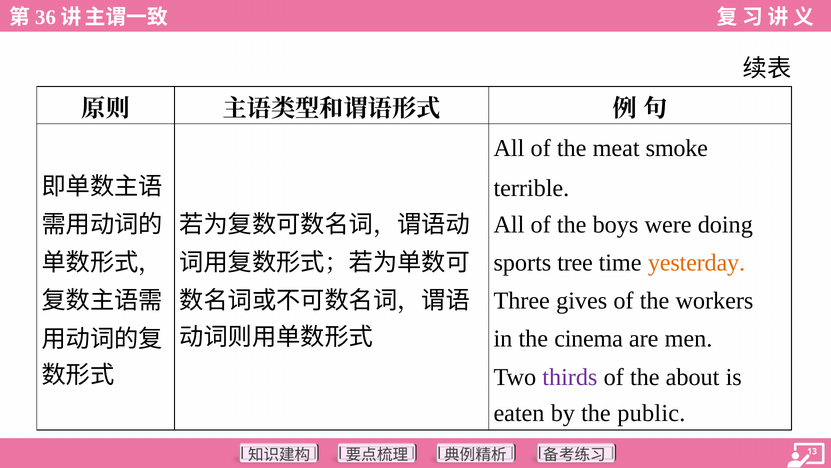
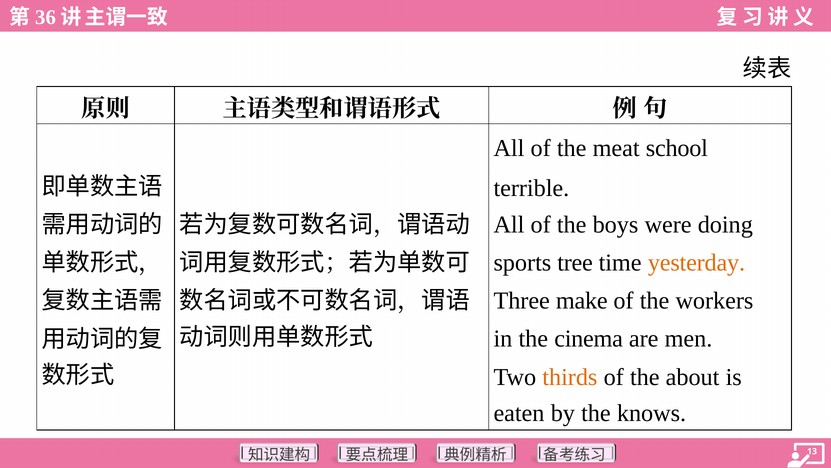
smoke: smoke -> school (677, 148)
gives: gives -> make (582, 300)
thirds colour: purple -> orange (570, 377)
public: public -> knows (652, 413)
